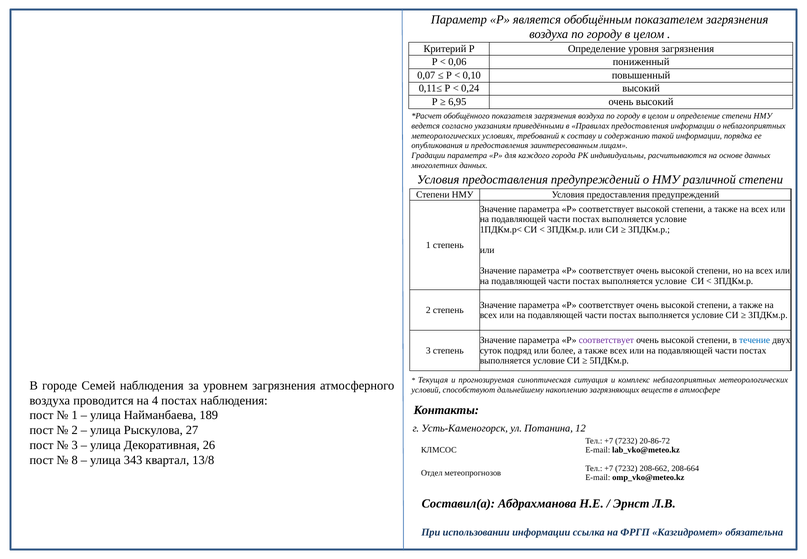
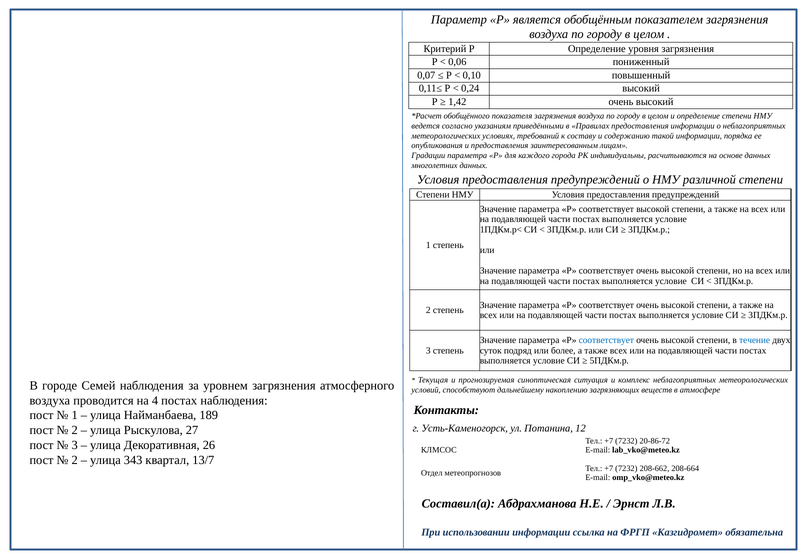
6,95: 6,95 -> 1,42 (457, 102)
соответствует colour: purple -> blue (606, 340)
8: 8 -> 2 (75, 460)
13/8: 13/8 -> 13/7 (203, 460)
